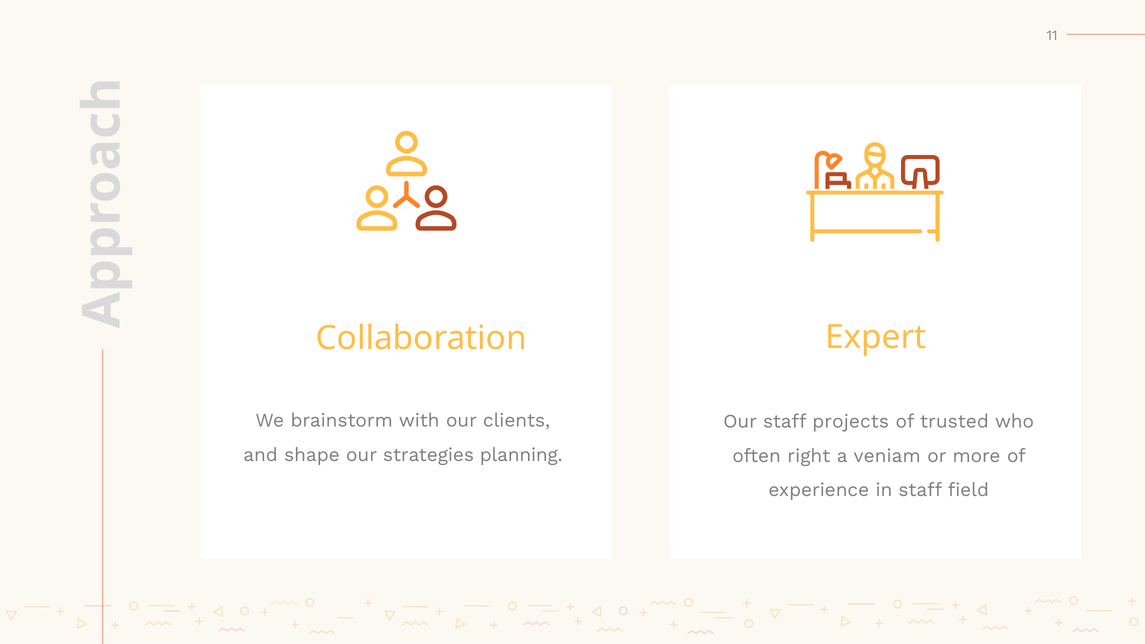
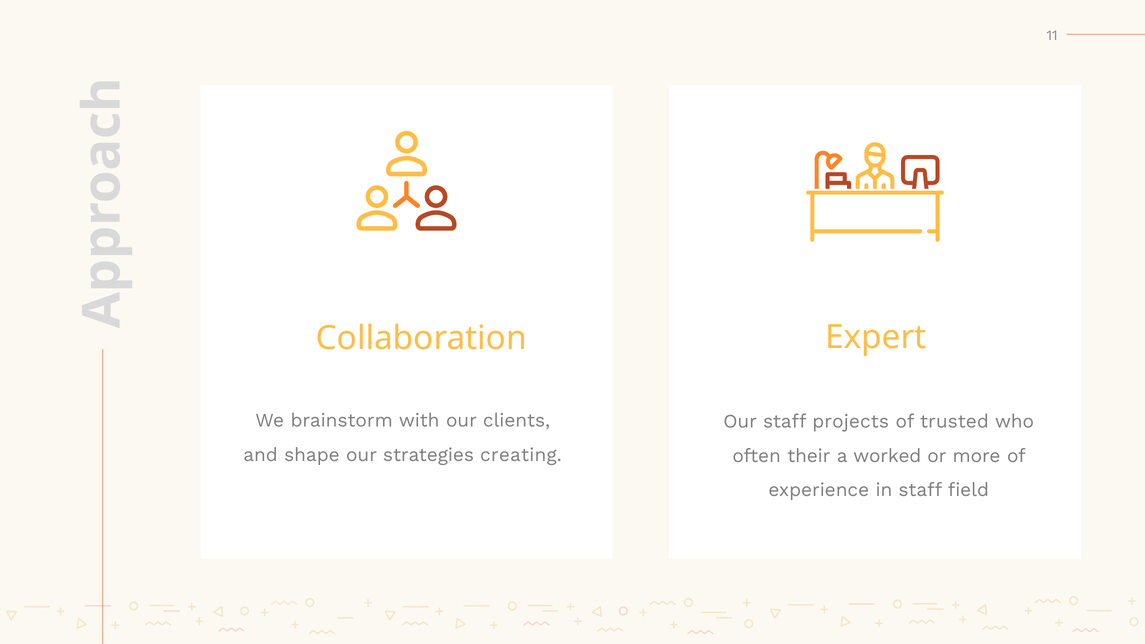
planning: planning -> creating (521, 455)
right: right -> their (809, 456)
veniam: veniam -> worked (887, 456)
